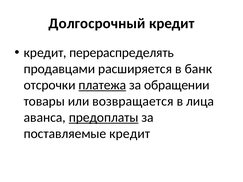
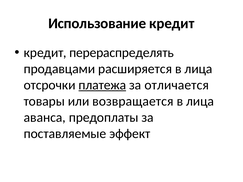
Долгосрочный: Долгосрочный -> Использование (97, 24)
банк: банк -> лица (199, 69)
обращении: обращении -> отличается (177, 85)
предоплаты underline: present -> none (104, 118)
поставляемые кредит: кредит -> эффект (130, 134)
